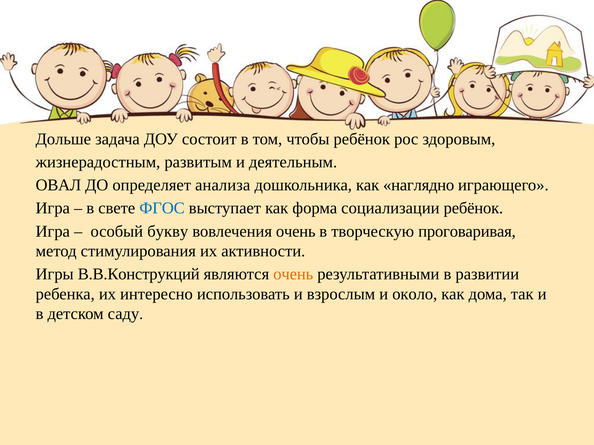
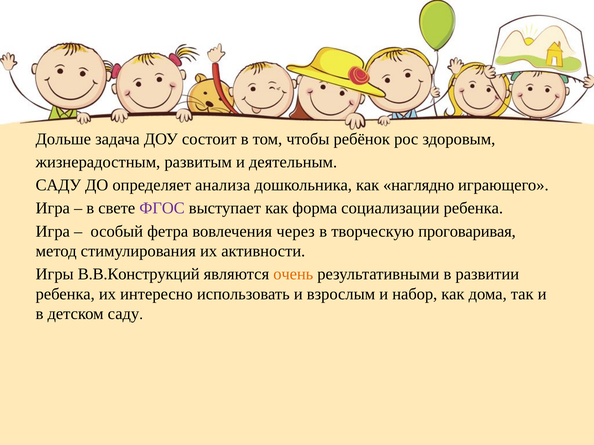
ОВАЛ: ОВАЛ -> САДУ (58, 185)
ФГОС colour: blue -> purple (162, 208)
социализации ребёнок: ребёнок -> ребенка (473, 208)
букву: букву -> фетра (168, 232)
вовлечения очень: очень -> через (296, 232)
около: около -> набор (415, 294)
